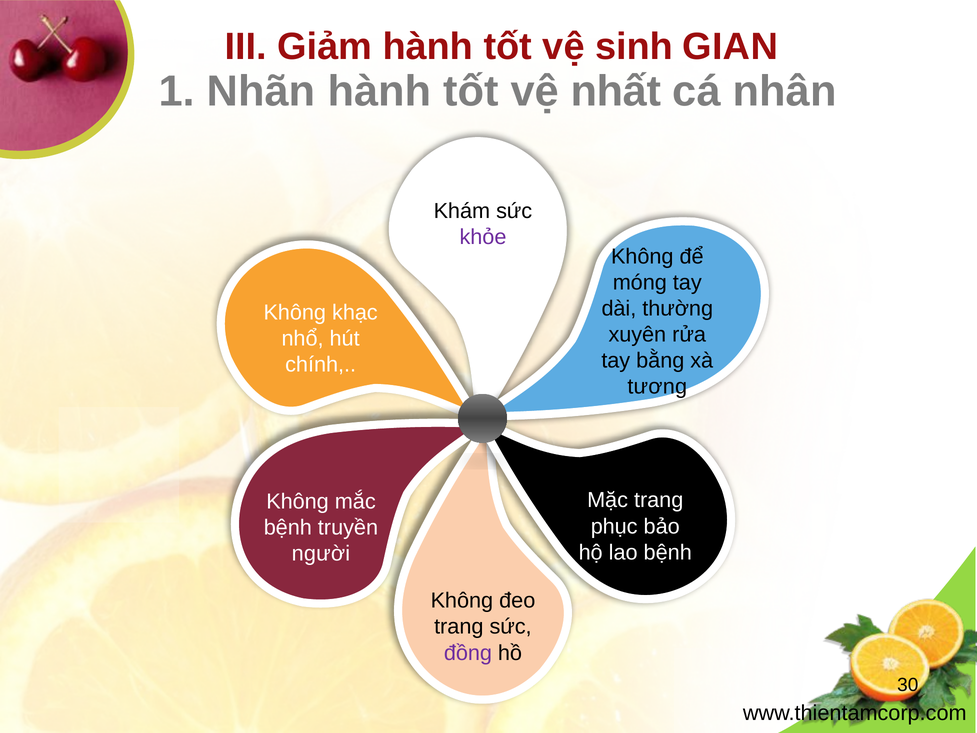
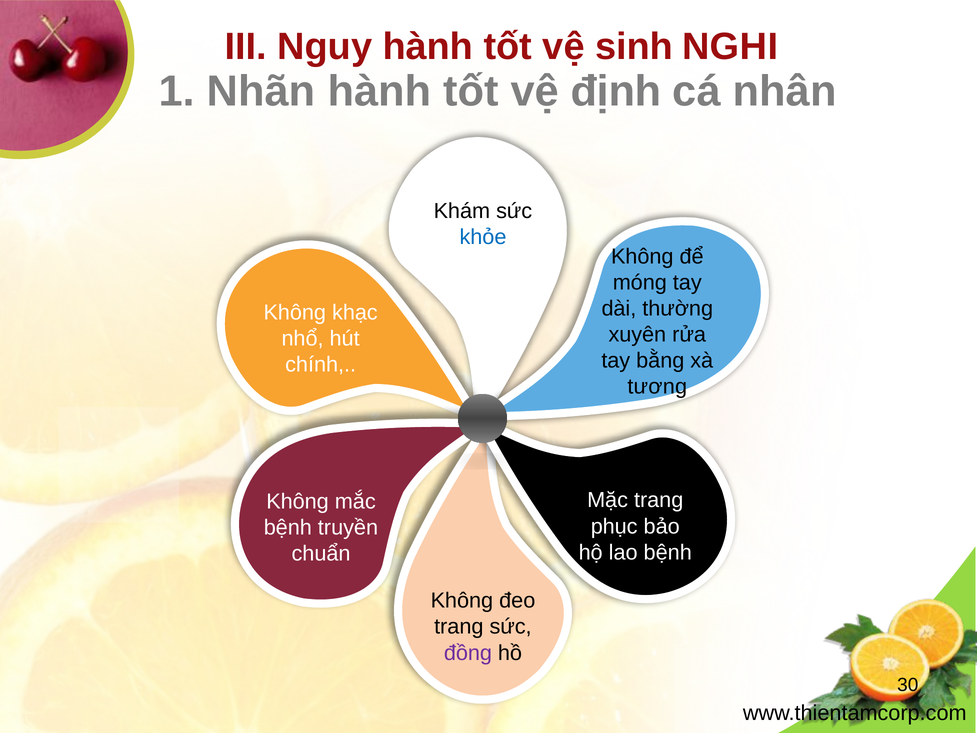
Giảm: Giảm -> Nguy (325, 47)
GIAN: GIAN -> NGHI (730, 47)
nhất: nhất -> định (616, 91)
khỏe colour: purple -> blue (483, 237)
người: người -> chuẩn (321, 553)
